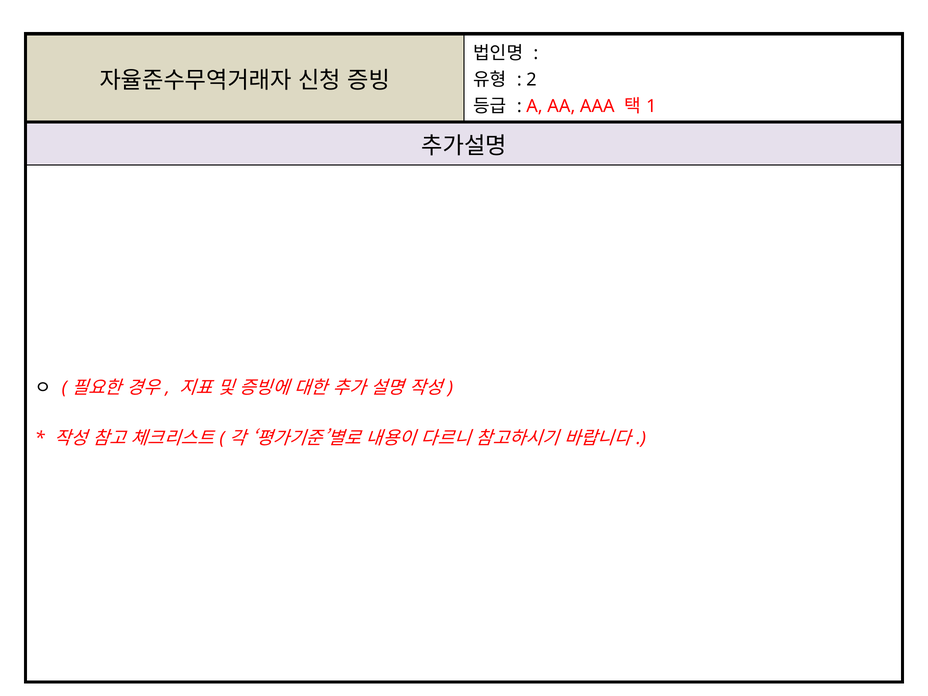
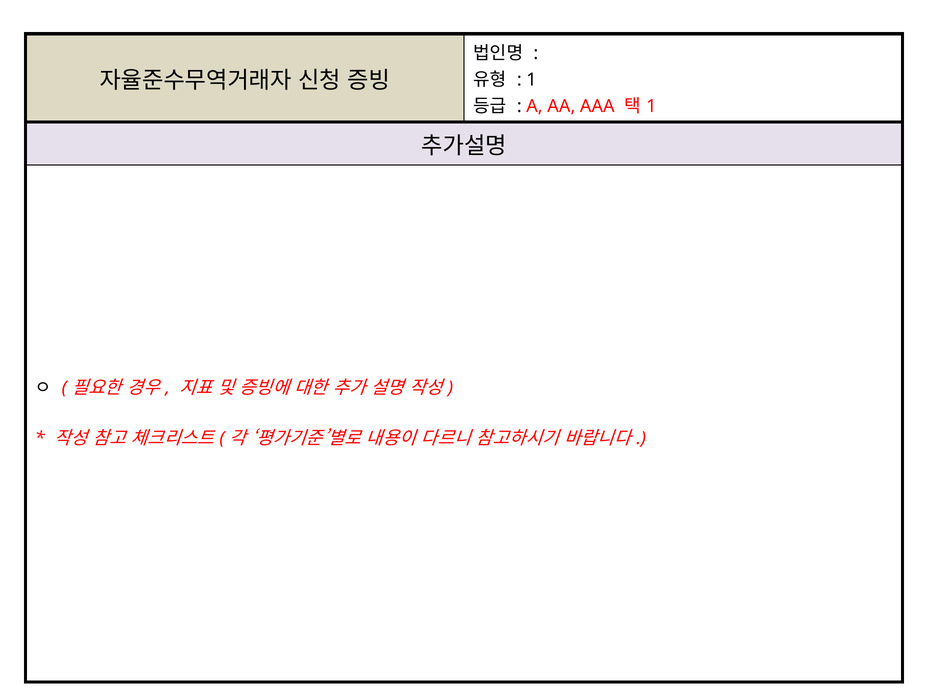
2: 2 -> 1 (531, 80)
